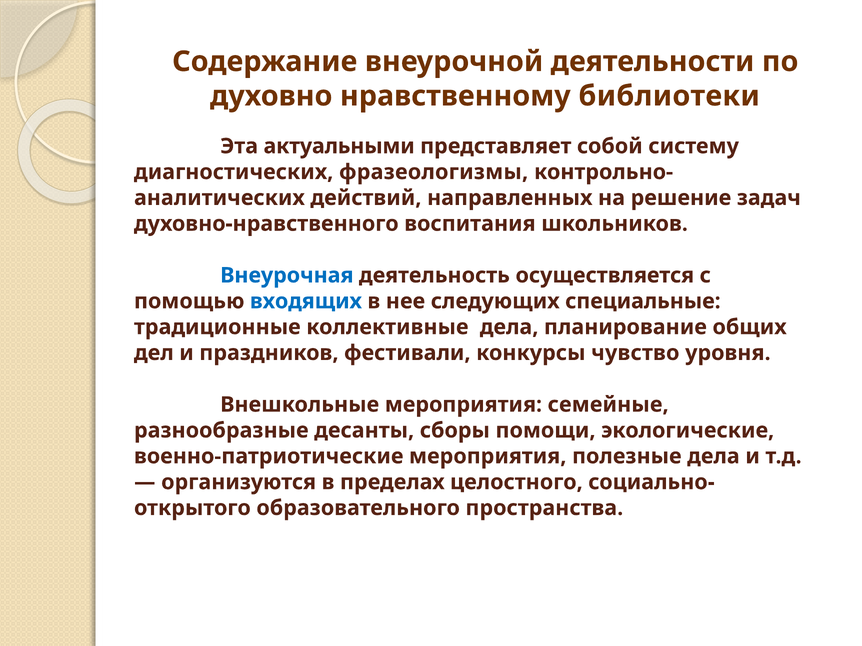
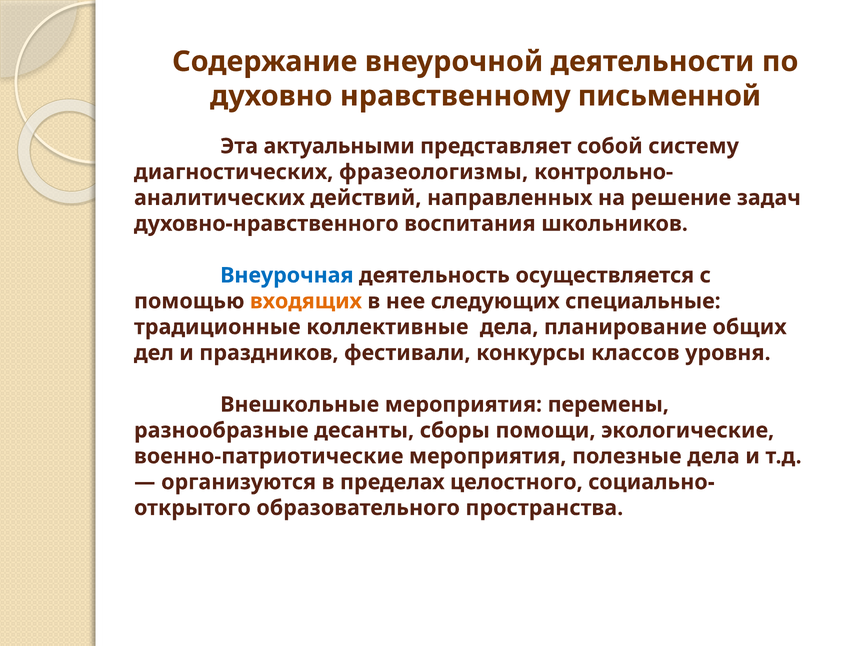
библиотеки: библиотеки -> письменной (669, 96)
входящих colour: blue -> orange (306, 301)
чувство: чувство -> классов (635, 353)
семейные: семейные -> перемены (608, 405)
